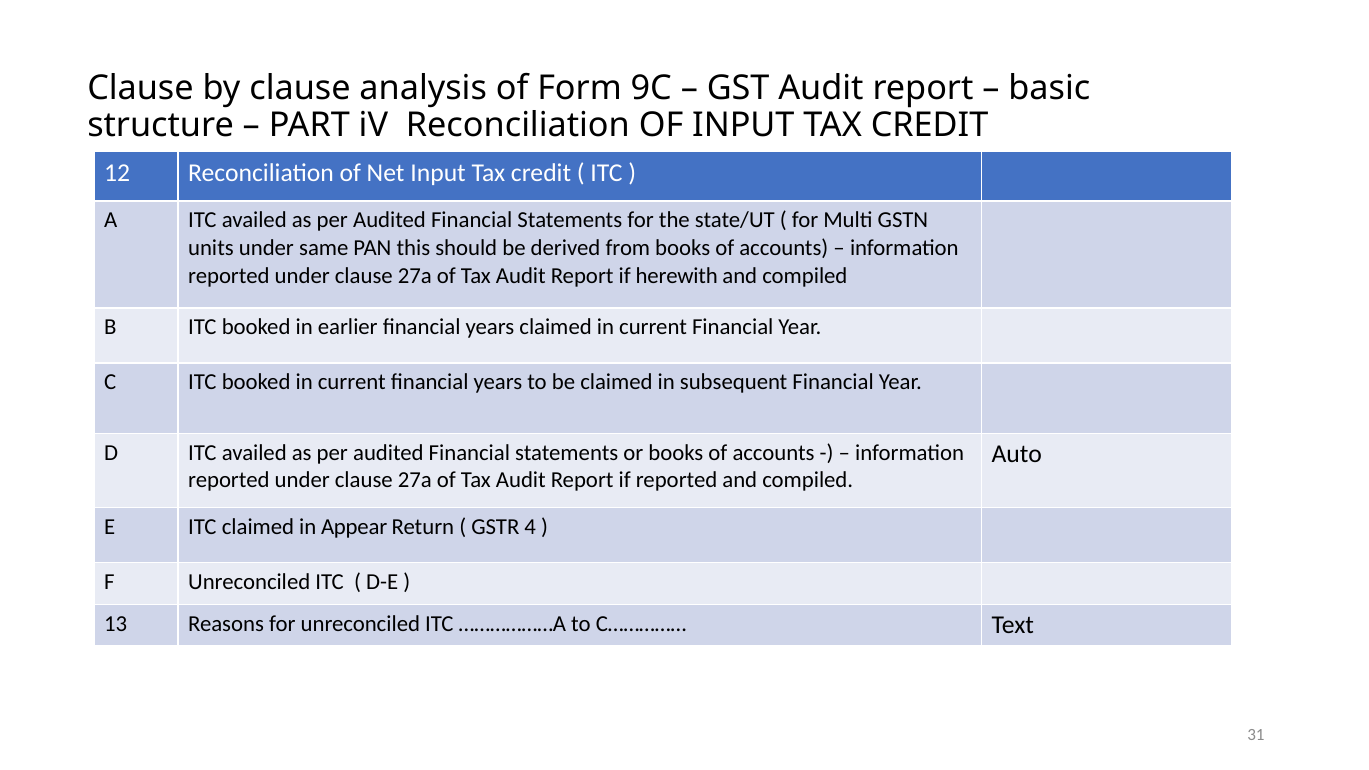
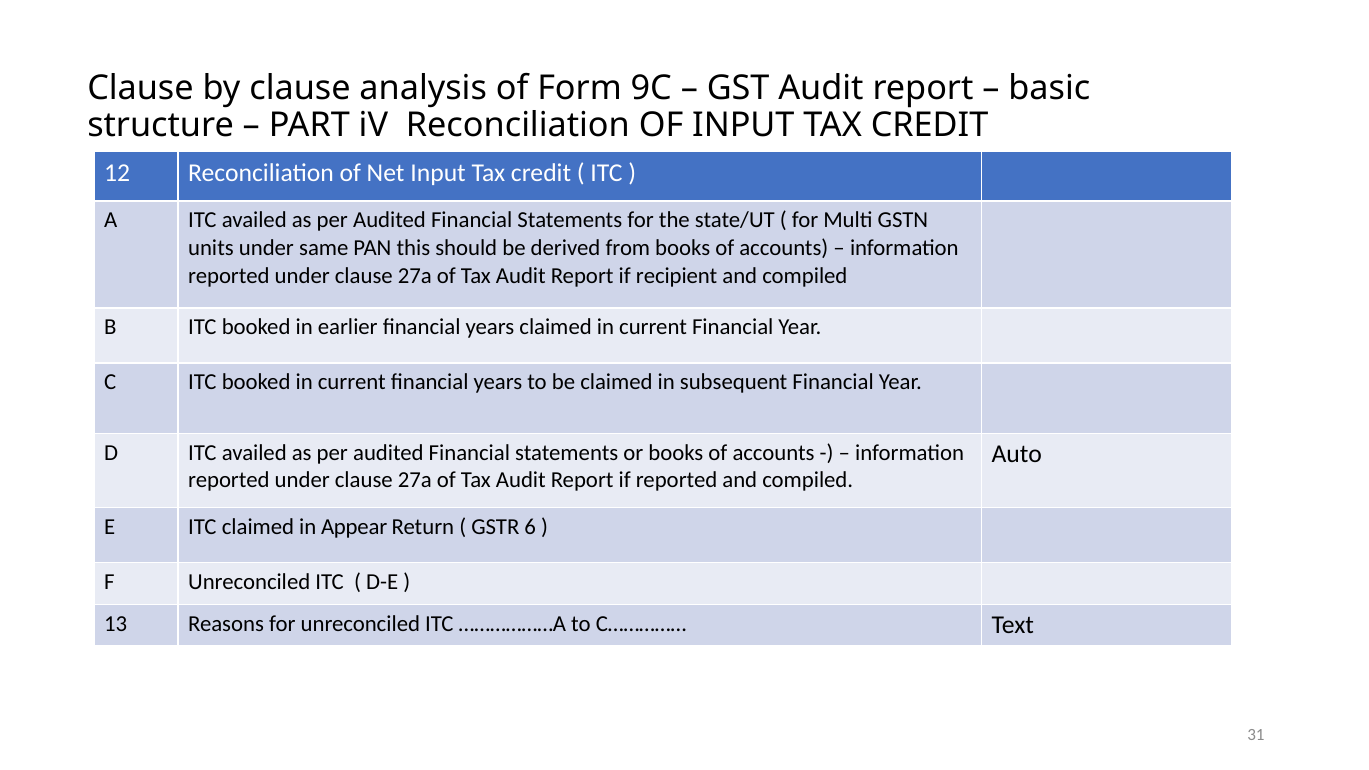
herewith: herewith -> recipient (677, 276)
4: 4 -> 6 (530, 527)
